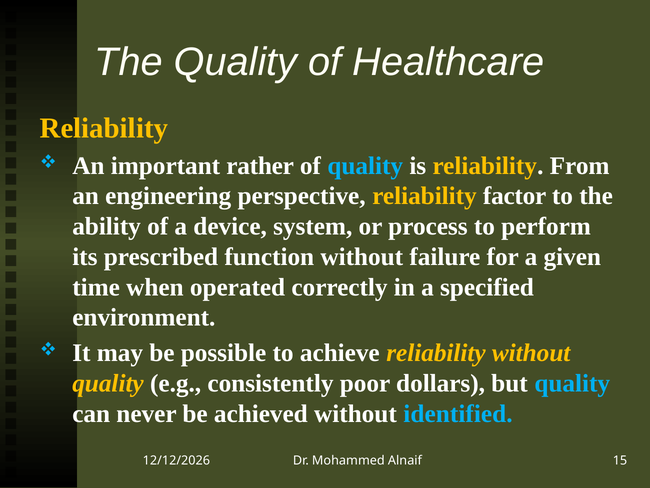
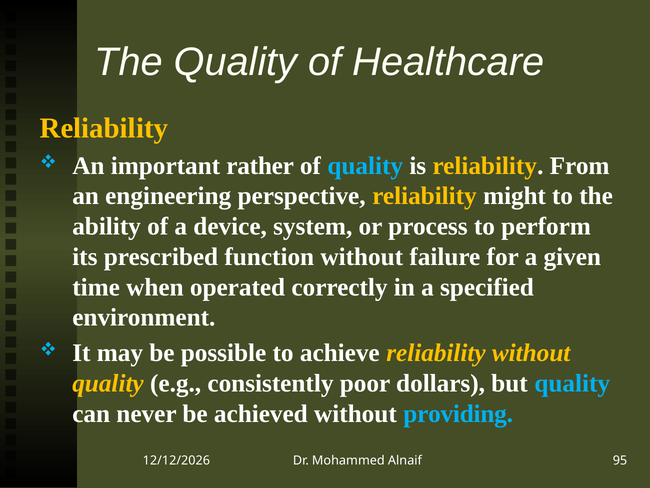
factor: factor -> might (515, 196)
identified: identified -> providing (458, 413)
15: 15 -> 95 (620, 460)
